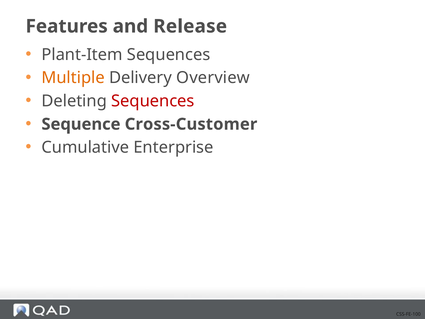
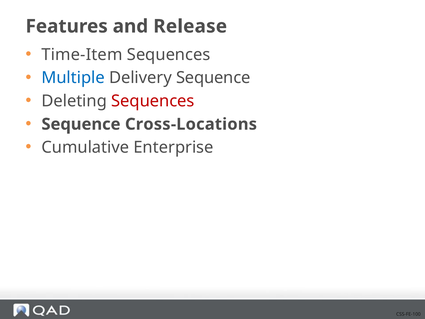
Plant-Item: Plant-Item -> Time-Item (82, 55)
Multiple colour: orange -> blue (73, 78)
Delivery Overview: Overview -> Sequence (213, 78)
Cross-Customer: Cross-Customer -> Cross-Locations (191, 124)
